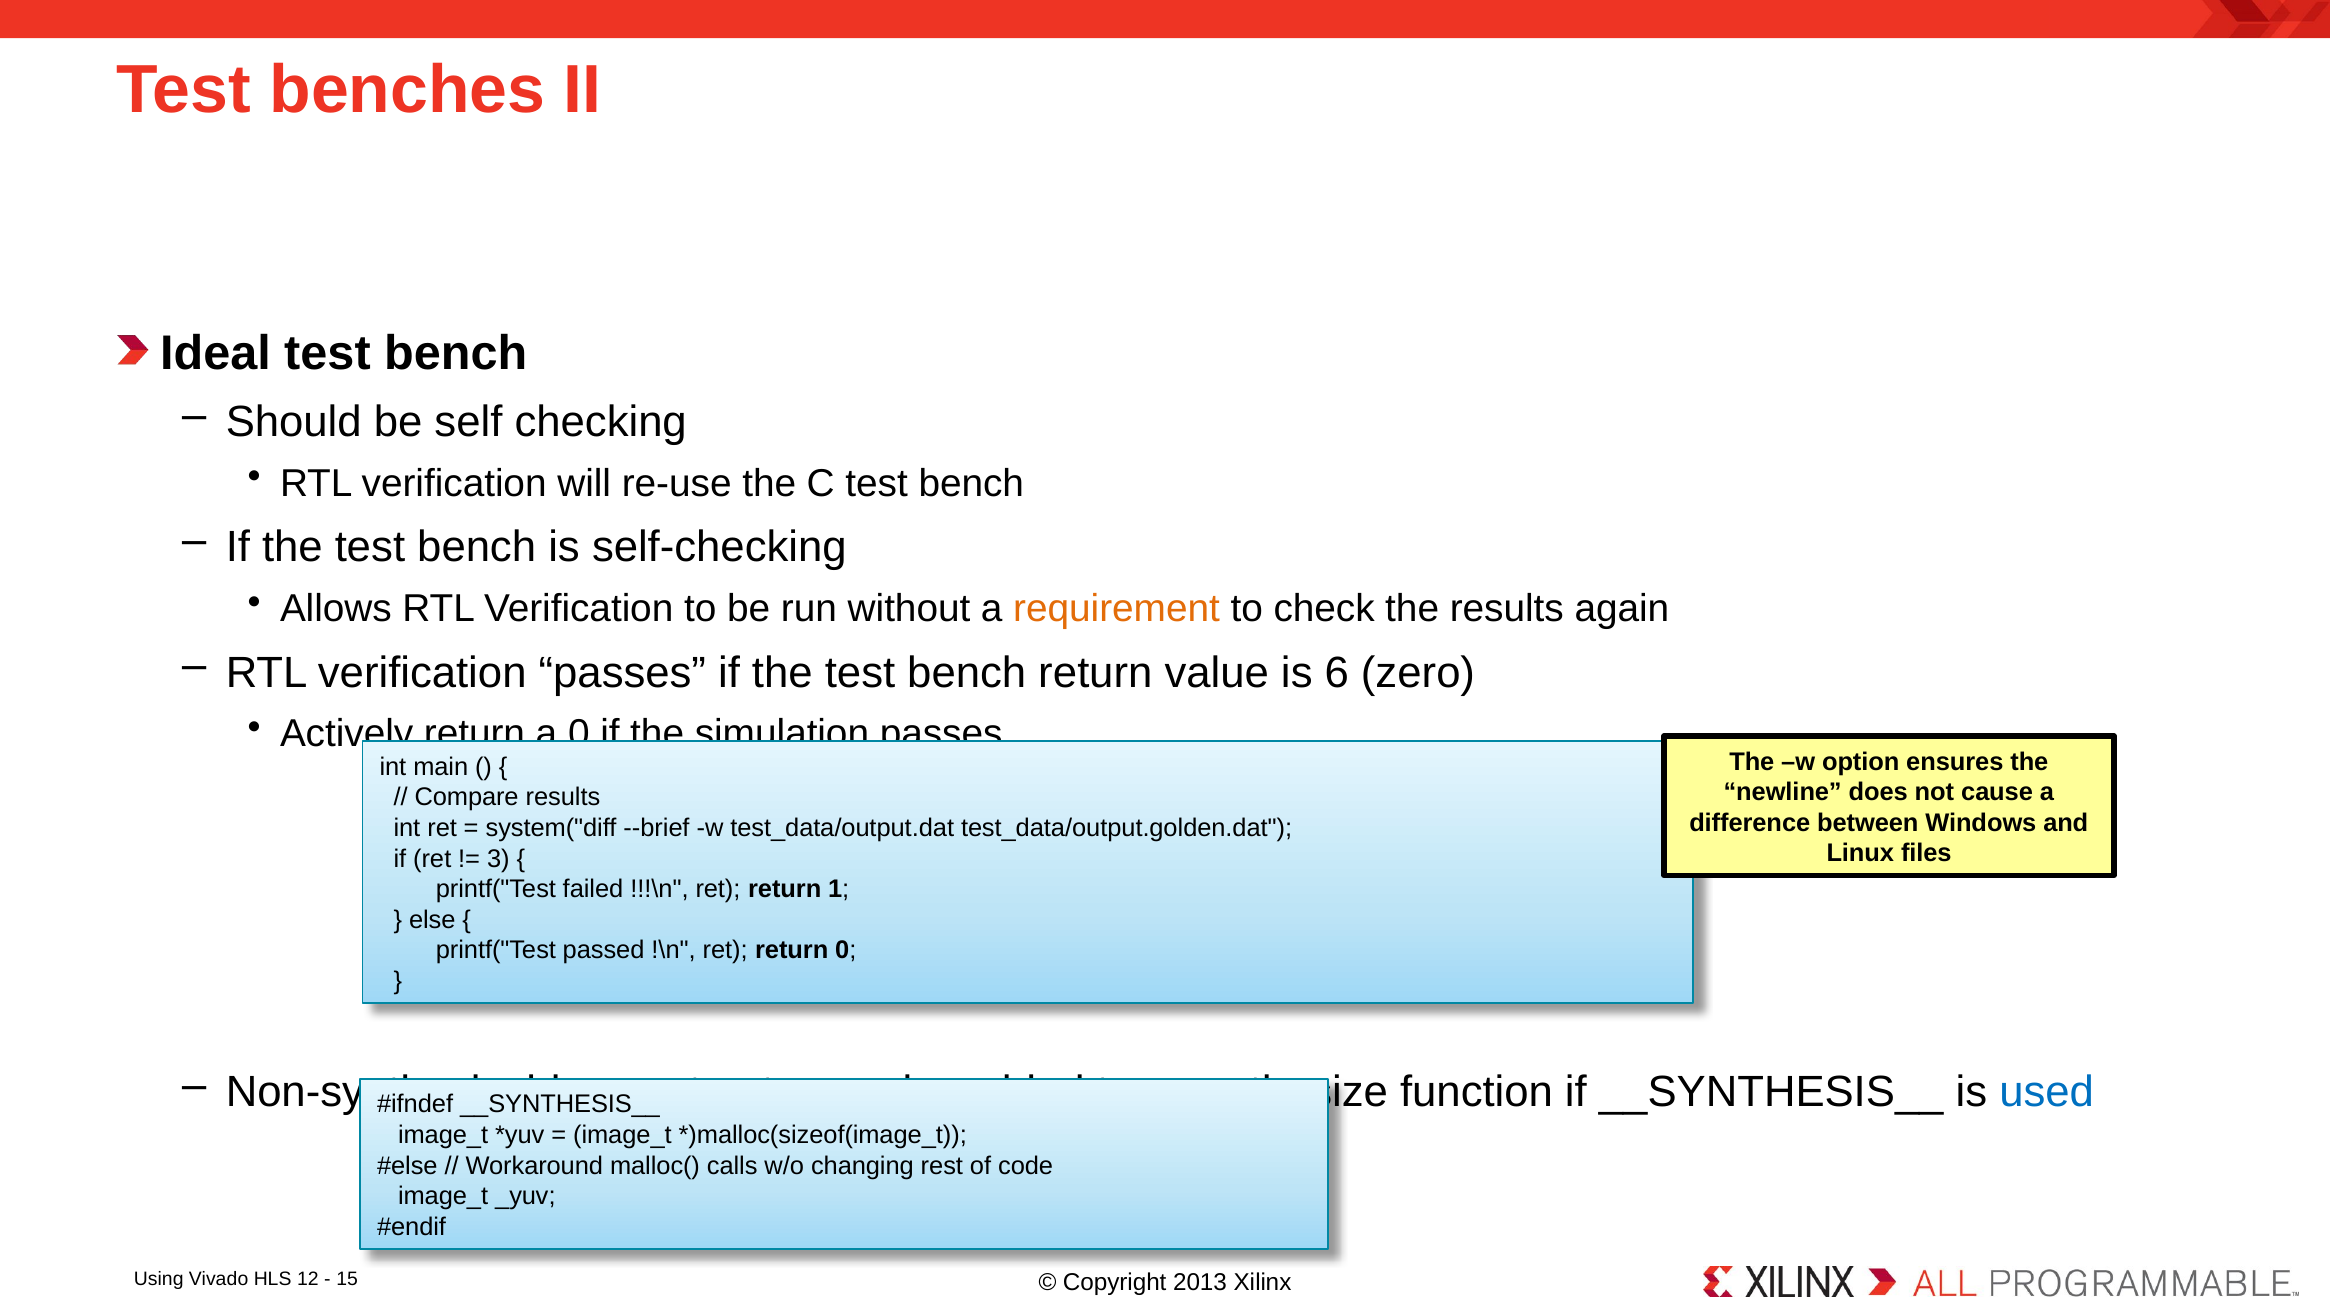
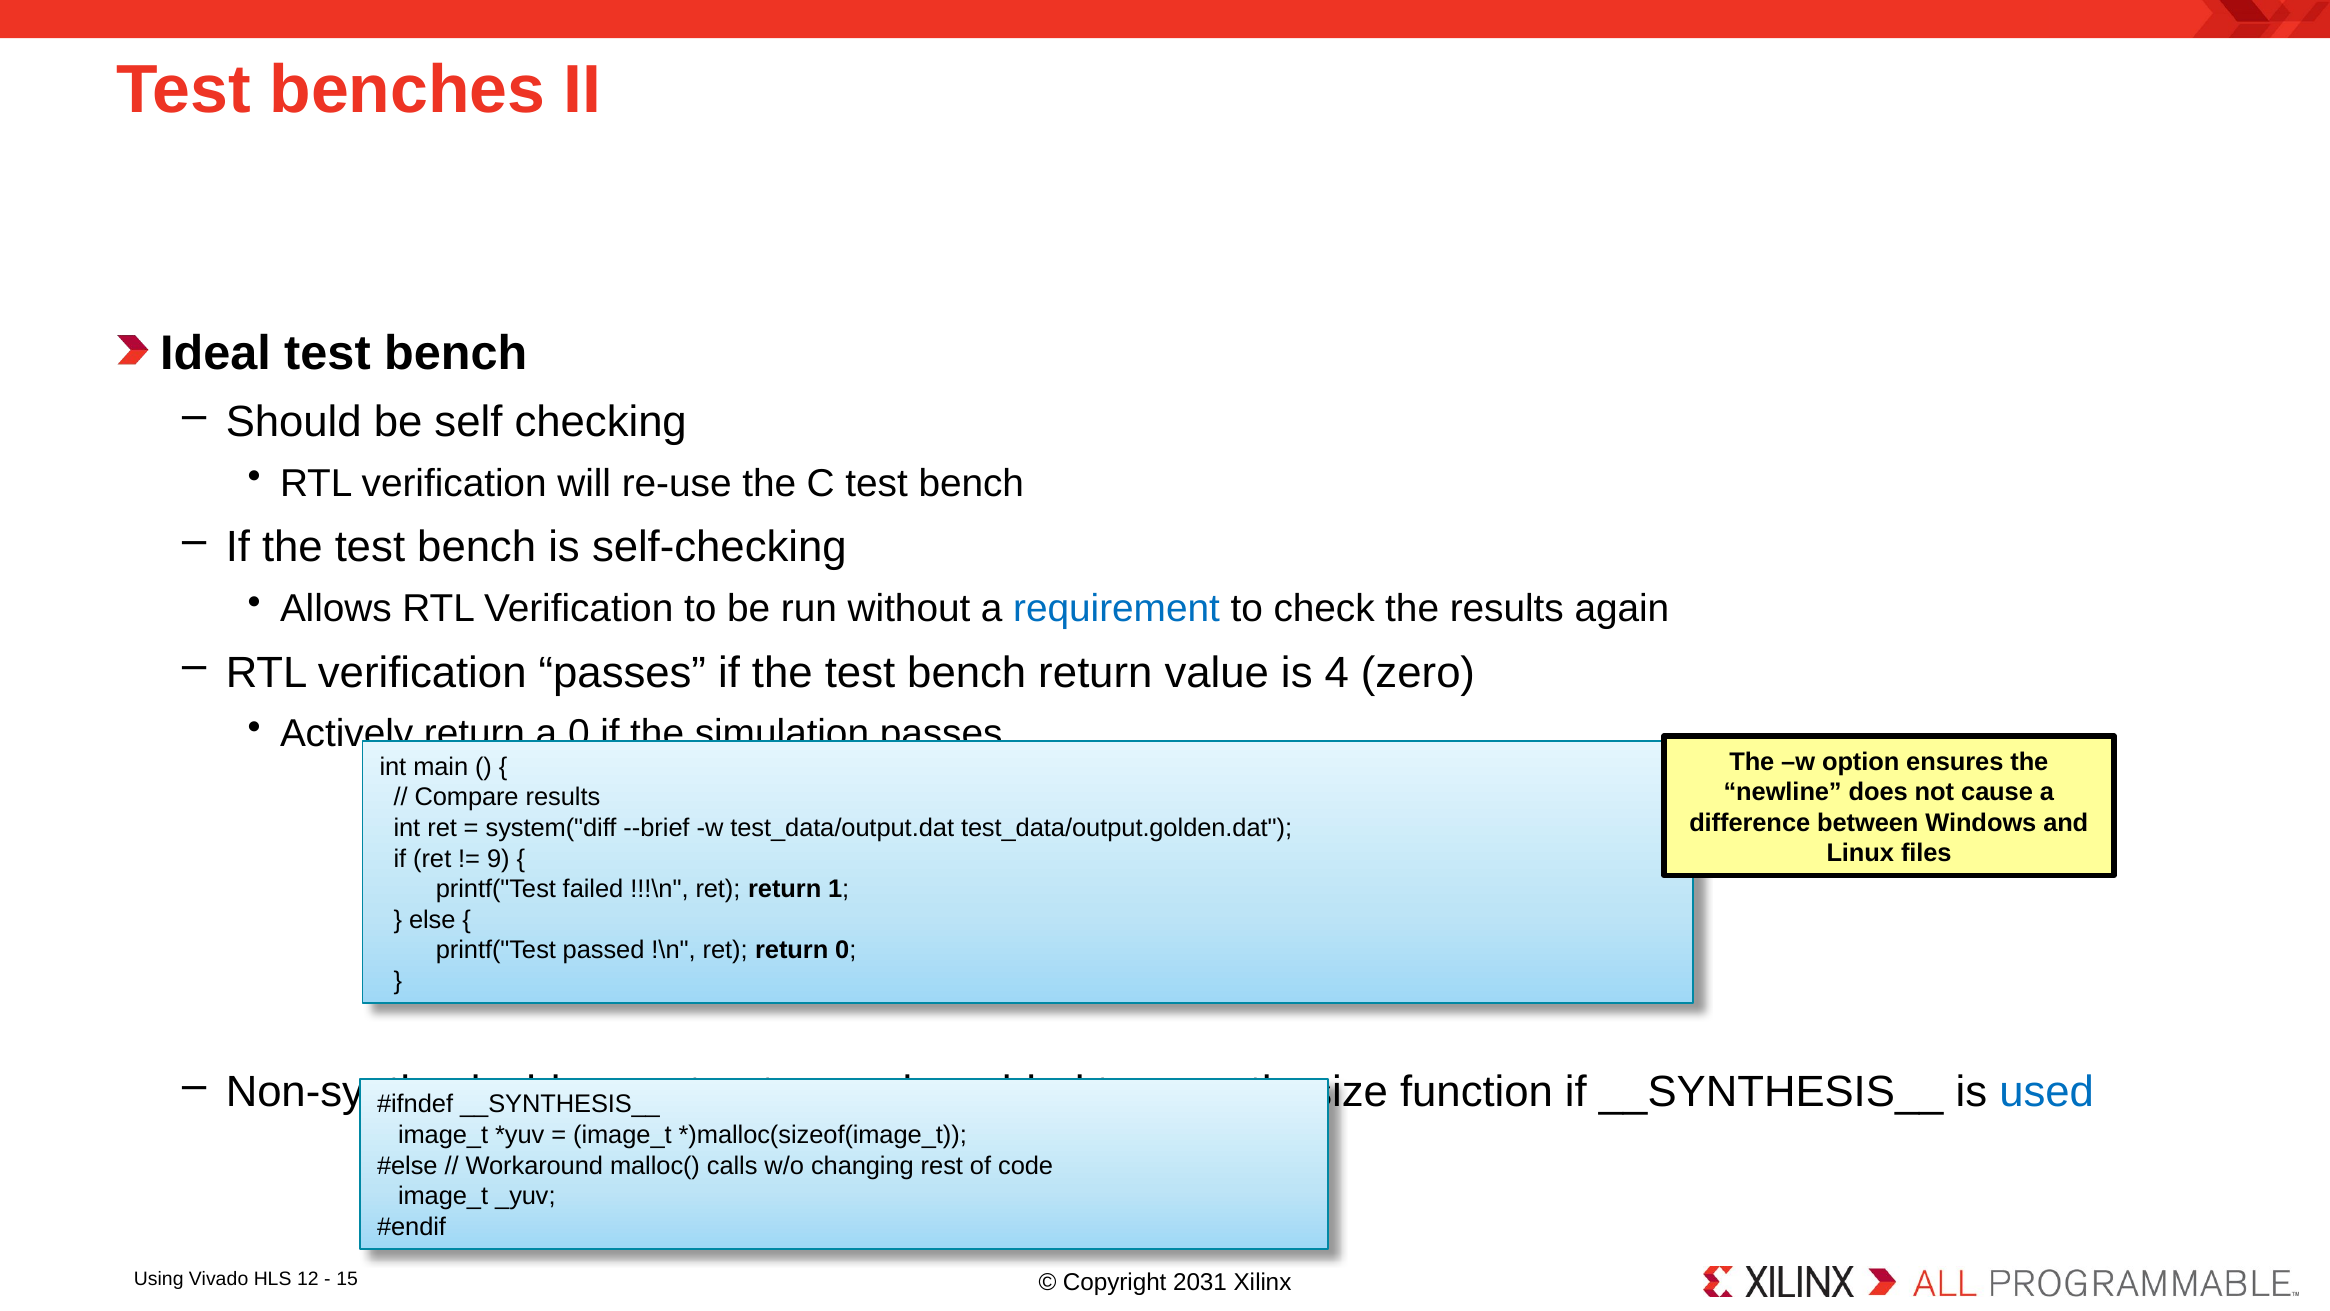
requirement colour: orange -> blue (1116, 609)
6: 6 -> 4 (1337, 673)
3: 3 -> 9 (498, 859)
2013: 2013 -> 2031 (1200, 1283)
